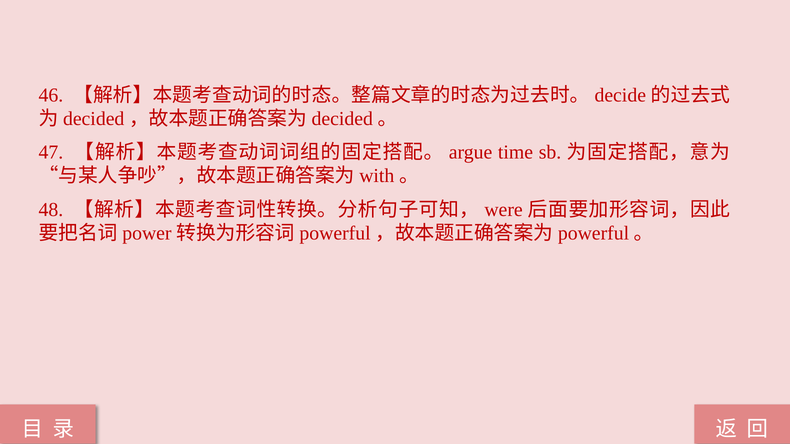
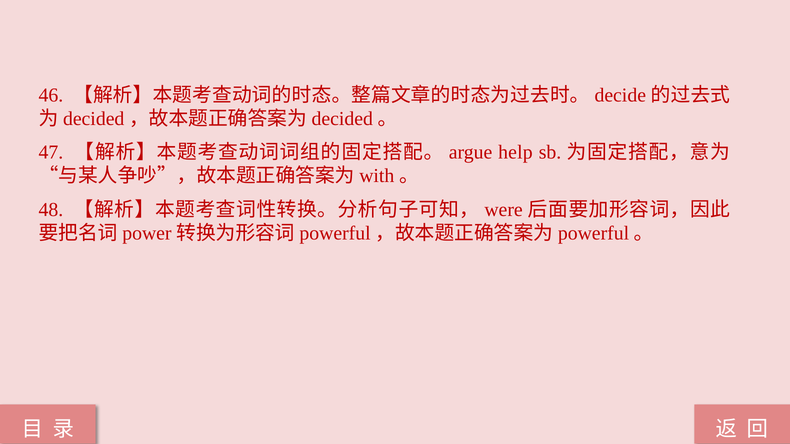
time: time -> help (515, 152)
